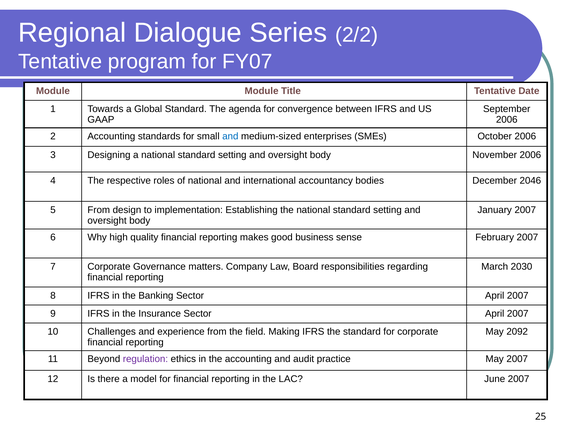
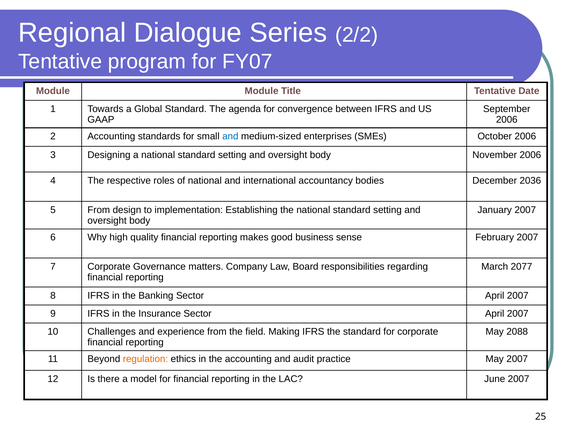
2046: 2046 -> 2036 (530, 181)
2030: 2030 -> 2077 (522, 266)
2092: 2092 -> 2088 (517, 331)
regulation colour: purple -> orange (145, 359)
